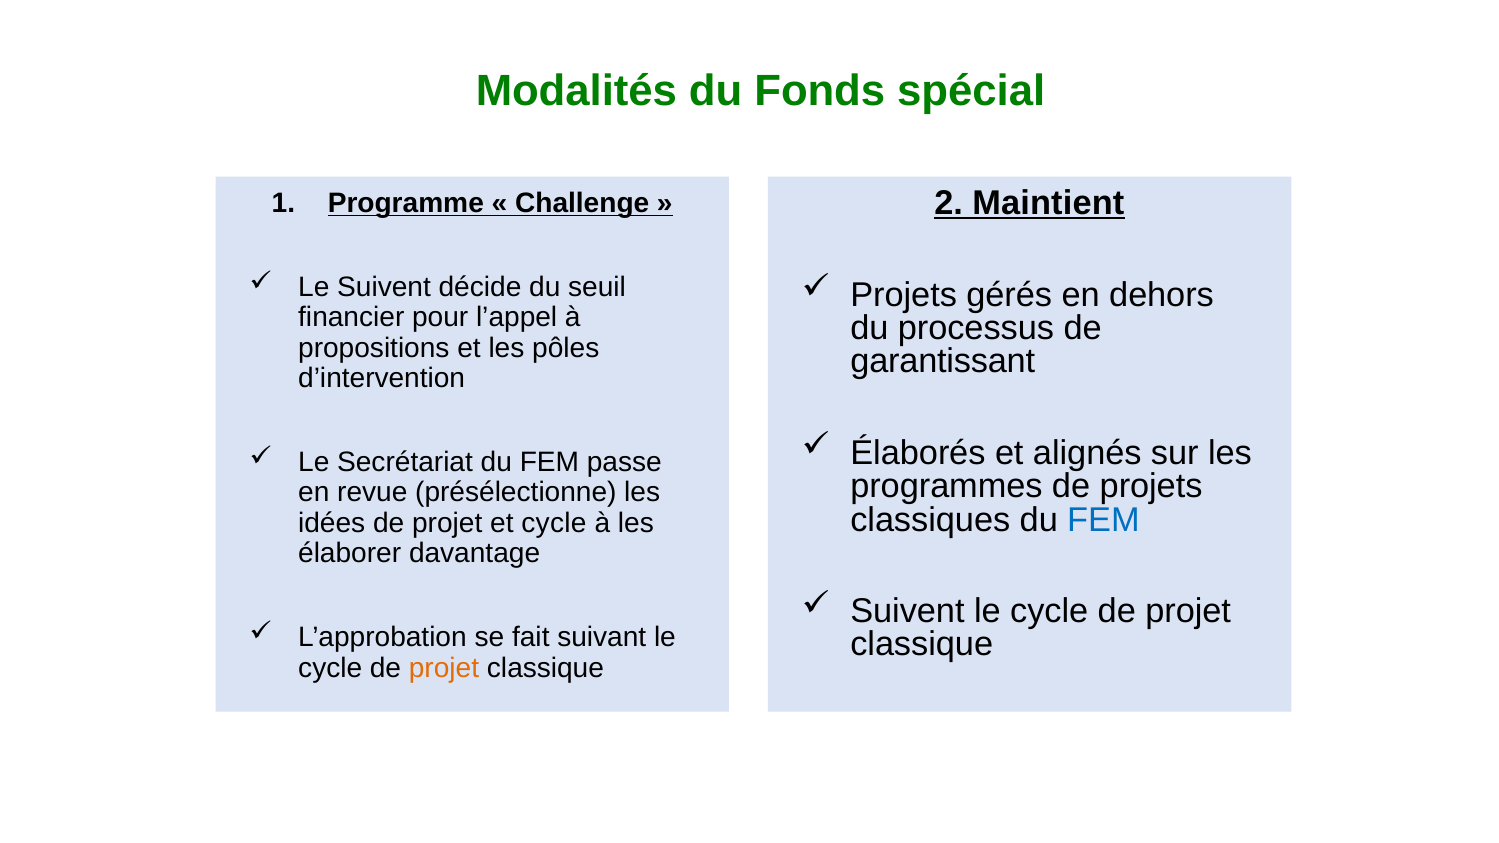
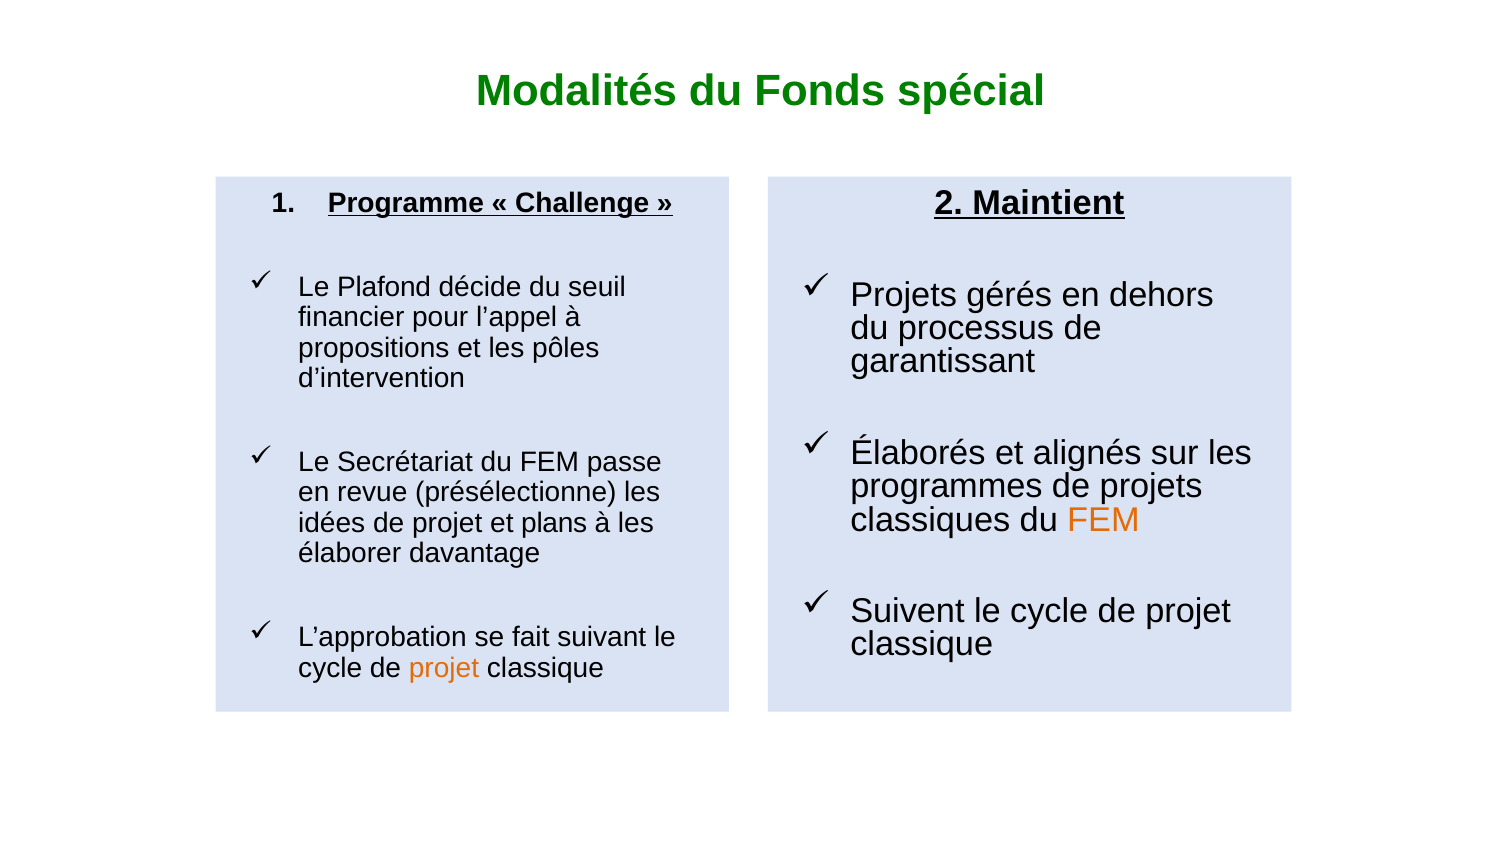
Le Suivent: Suivent -> Plafond (384, 287)
FEM colour: blue -> orange (1103, 520)
et cycle: cycle -> plans (554, 523)
